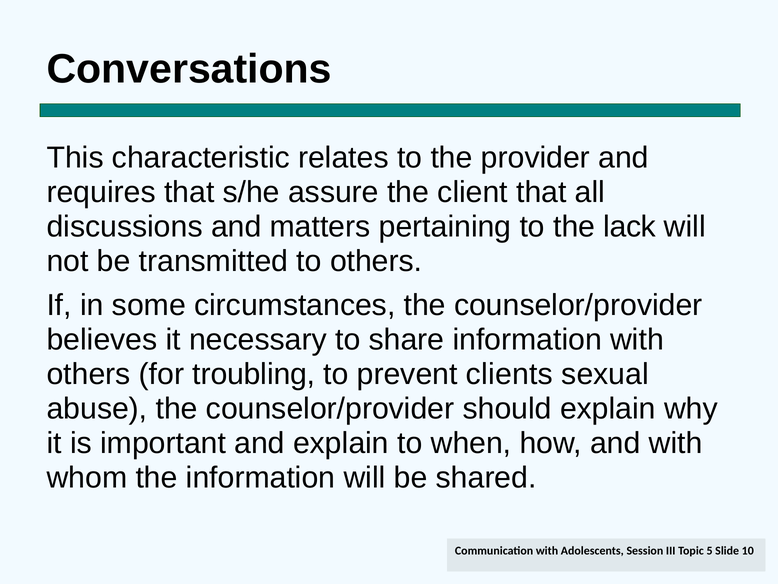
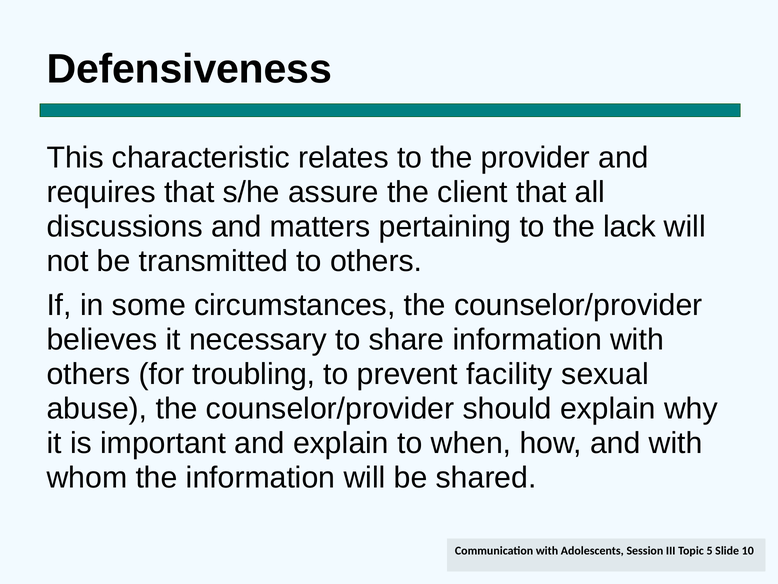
Conversations: Conversations -> Defensiveness (189, 69)
clients: clients -> facility (509, 374)
